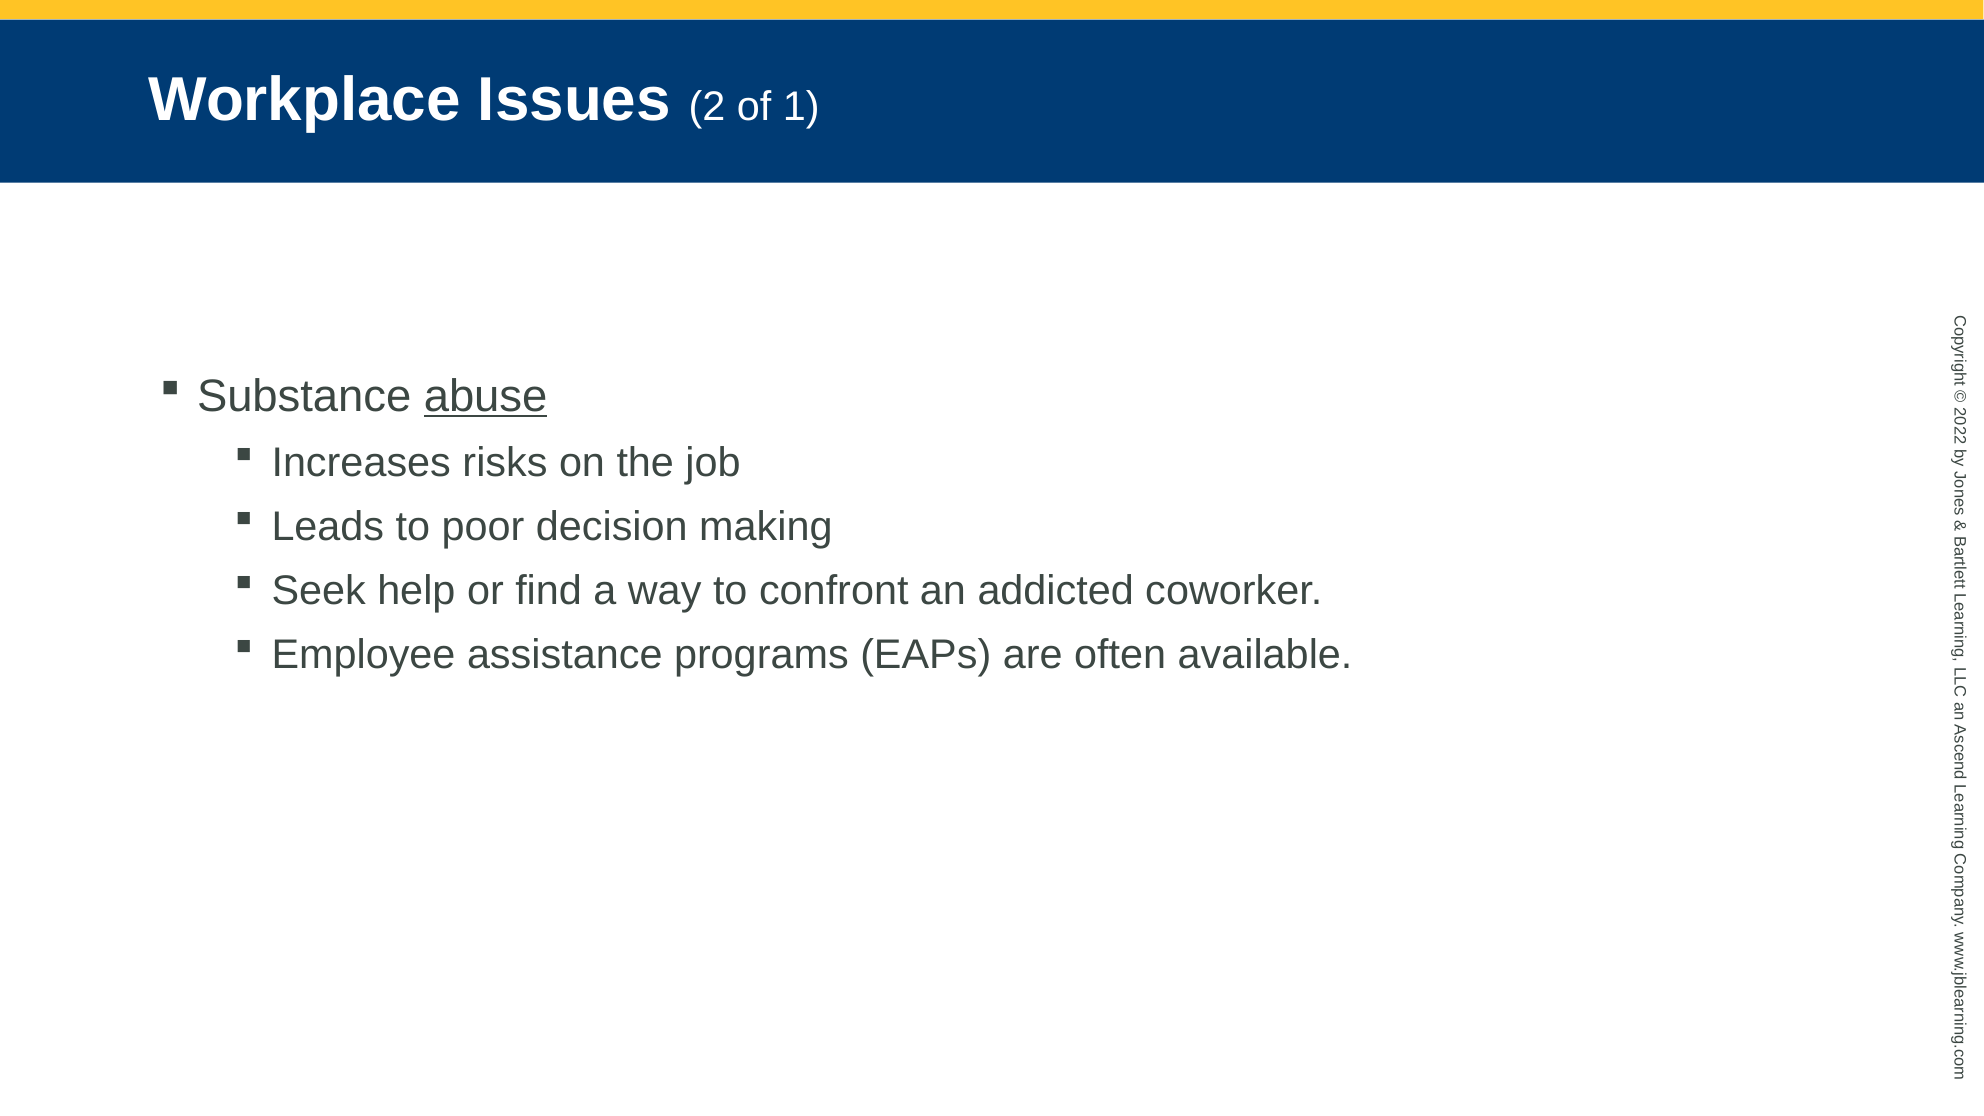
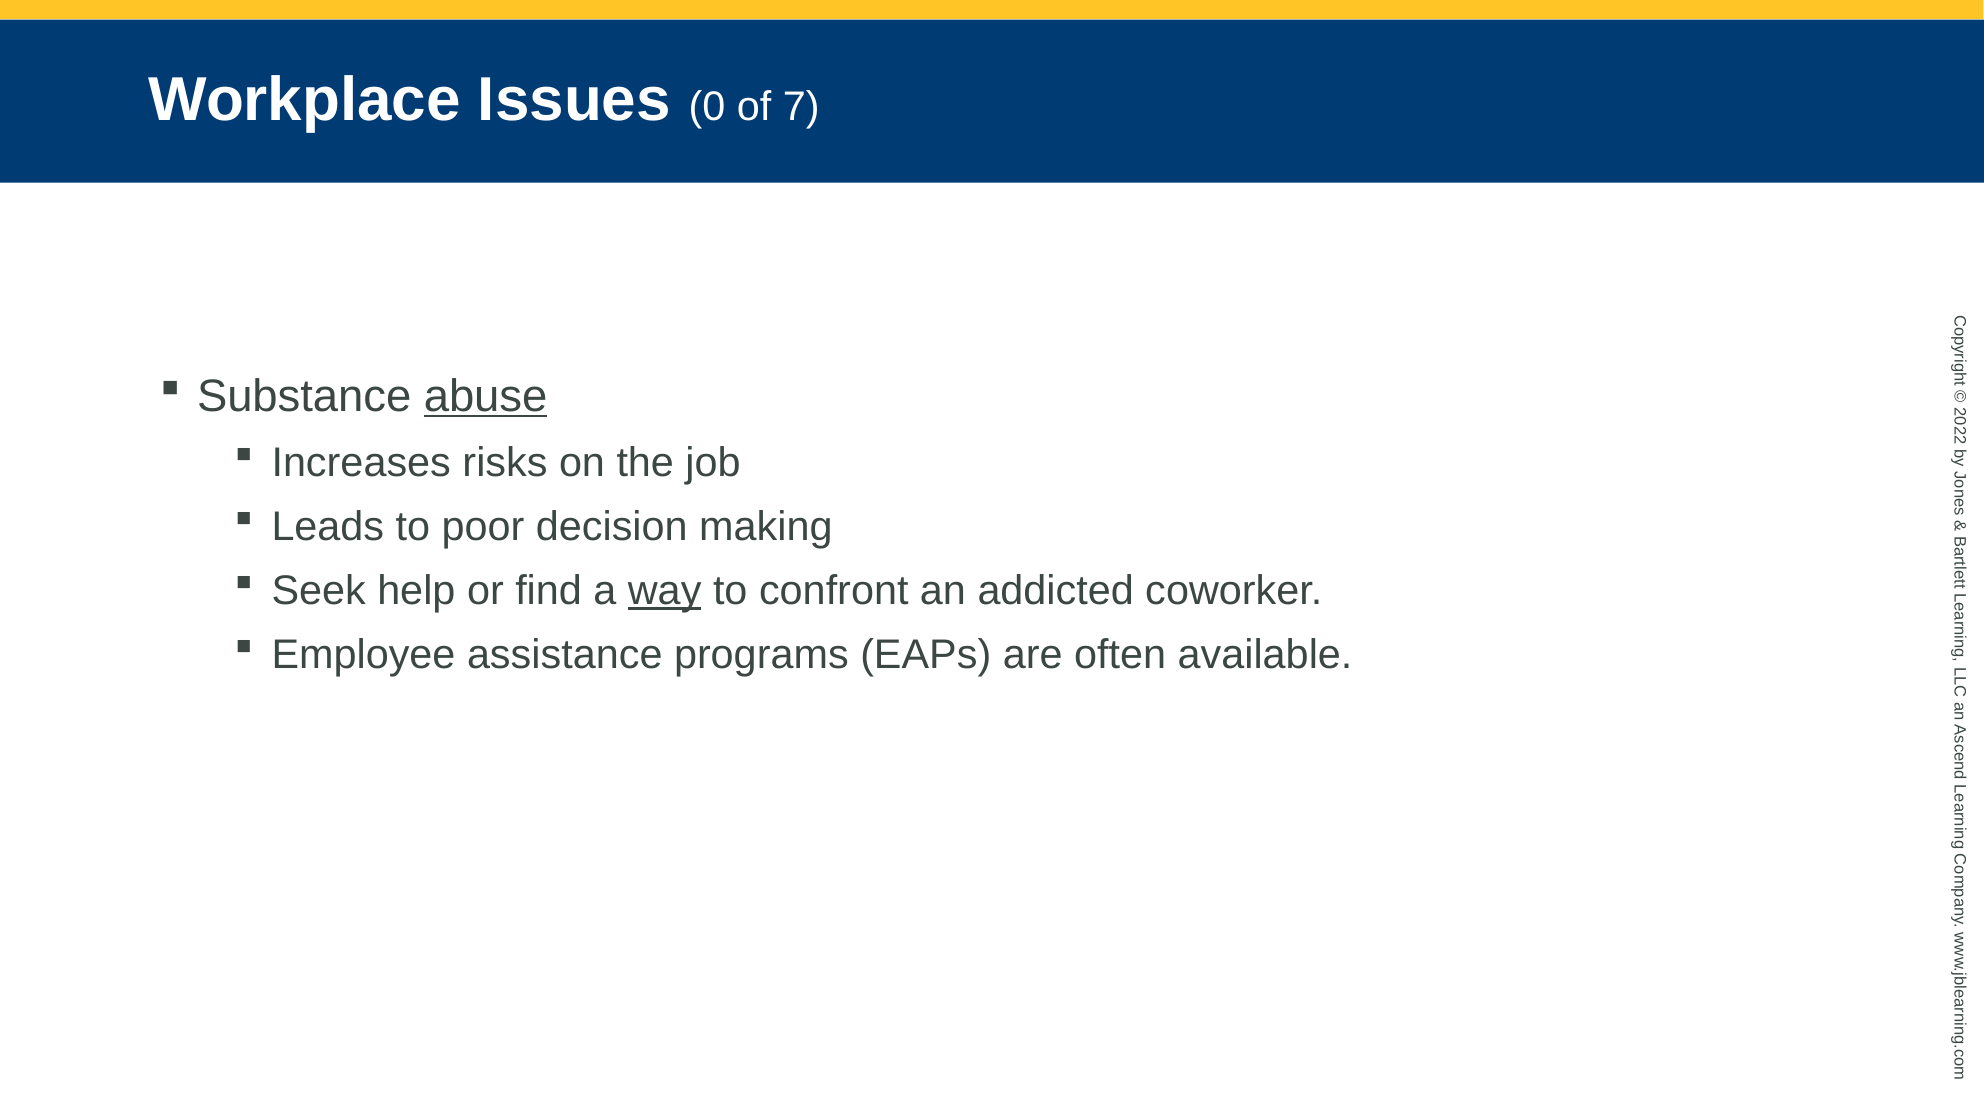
Issues 2: 2 -> 0 (707, 107)
1: 1 -> 7 (801, 107)
way underline: none -> present (665, 591)
